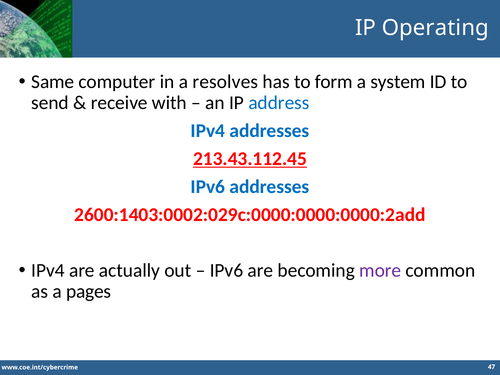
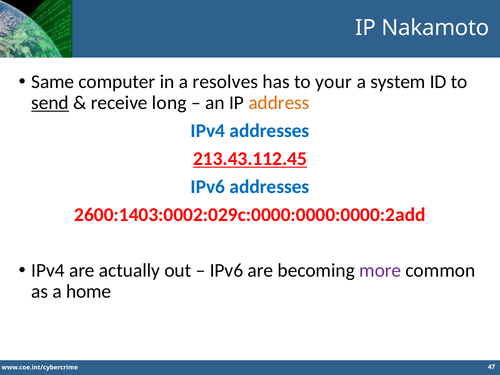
Operating: Operating -> Nakamoto (436, 28)
form: form -> your (334, 82)
send underline: none -> present (50, 103)
with: with -> long (169, 103)
address colour: blue -> orange (279, 103)
pages: pages -> home (89, 292)
